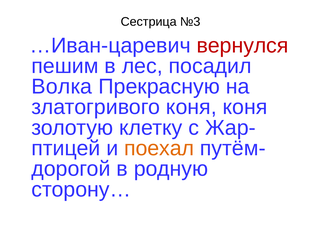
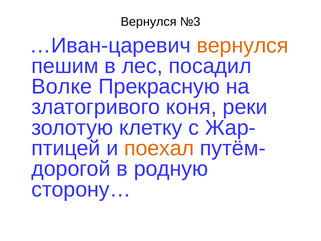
Сестрица: Сестрица -> Вернулся (149, 22)
вернулся colour: red -> orange (243, 45)
Волка: Волка -> Волке (62, 87)
коня коня: коня -> реки (245, 107)
